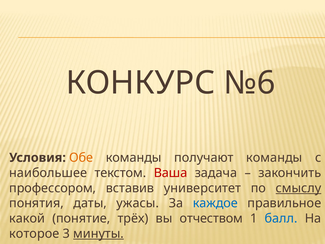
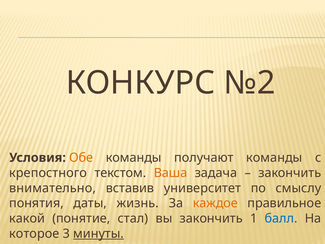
№6: №6 -> №2 (249, 83)
наибольшее: наибольшее -> крепостного (48, 173)
Ваша colour: red -> orange (171, 173)
профессором: профессором -> внимательно (53, 188)
смыслу underline: present -> none (298, 188)
ужасы: ужасы -> жизнь (138, 203)
каждое colour: blue -> orange (215, 203)
трёх: трёх -> стал (133, 218)
вы отчеством: отчеством -> закончить (211, 218)
